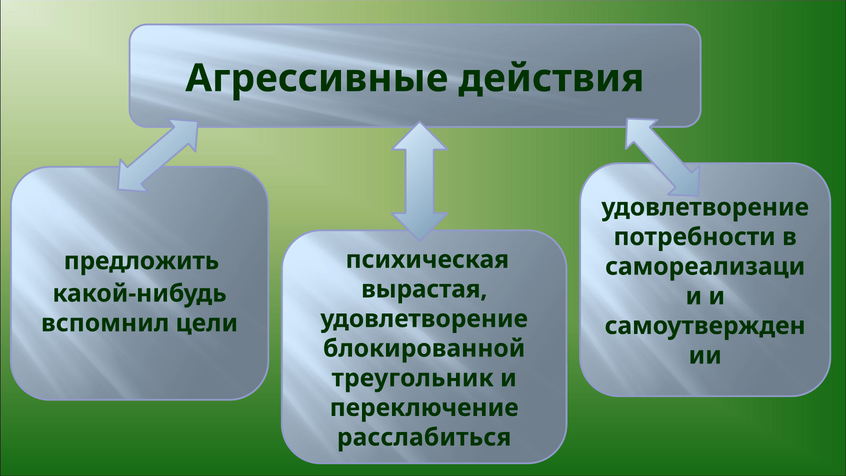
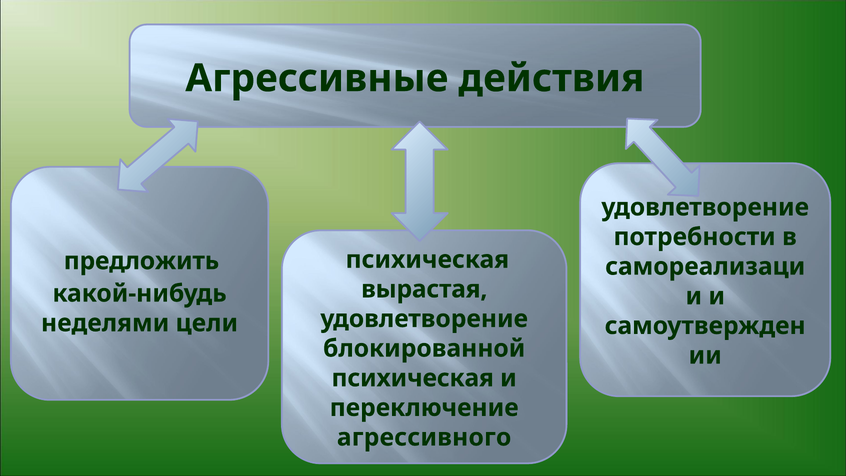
вспомнил: вспомнил -> неделями (105, 323)
треугольник: треугольник -> психическая (413, 378)
расслабиться: расслабиться -> агрессивного (424, 437)
